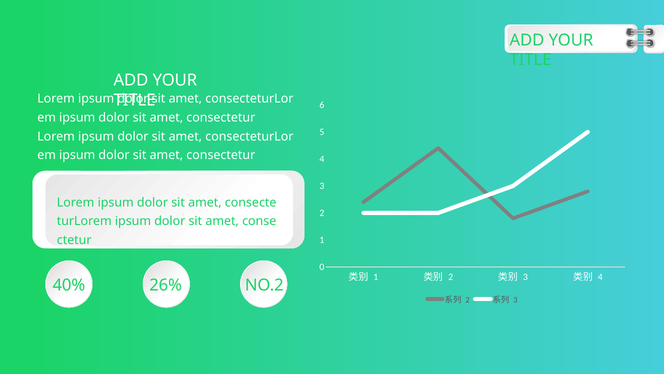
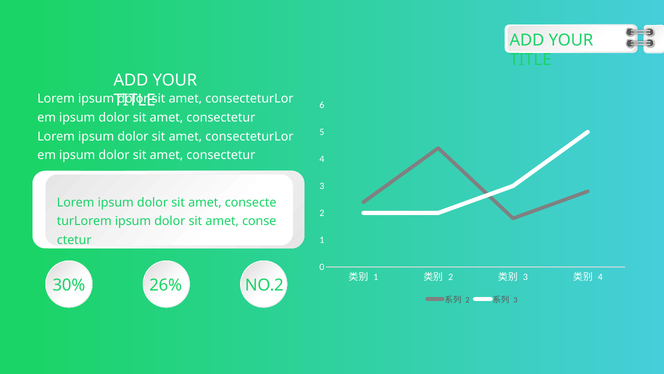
40%: 40% -> 30% (69, 285)
